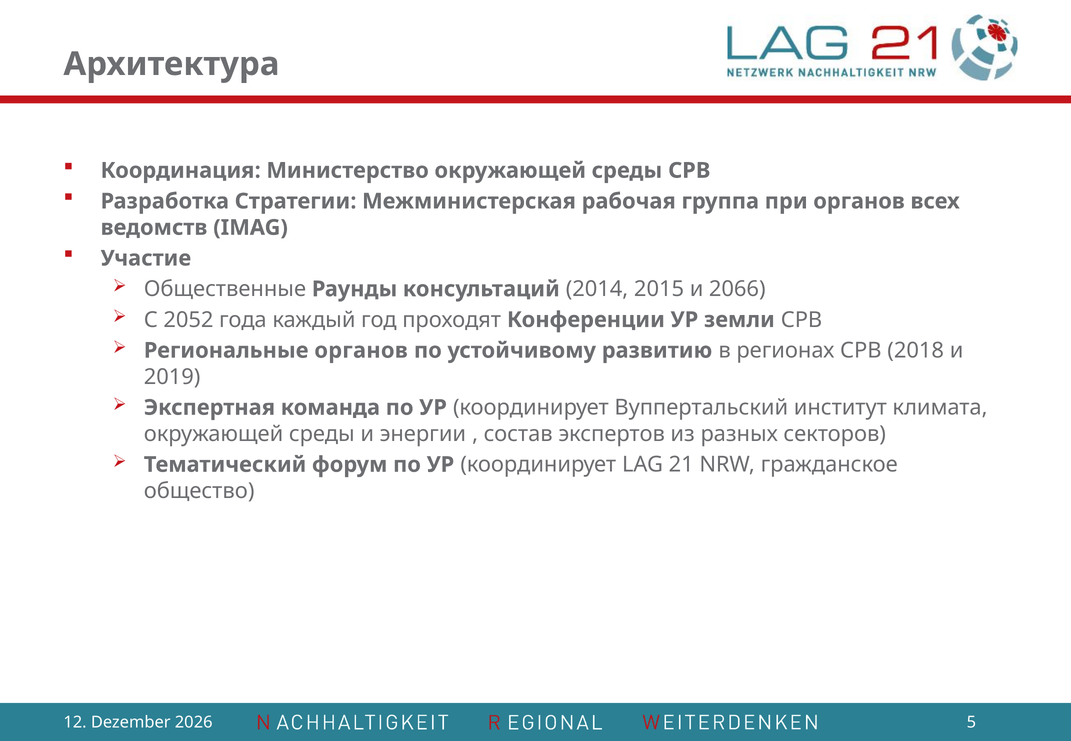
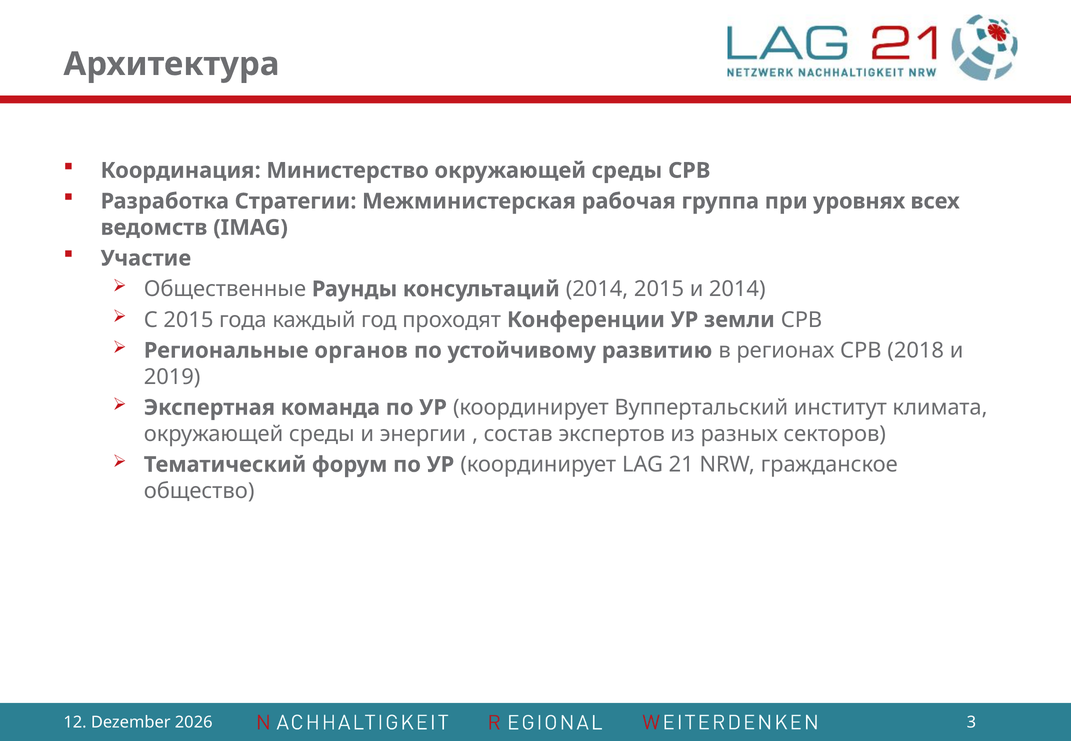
при органов: органов -> уровнях (859, 201)
и 2066: 2066 -> 2014 (737, 289)
С 2052: 2052 -> 2015 (188, 320)
5: 5 -> 3 (971, 723)
